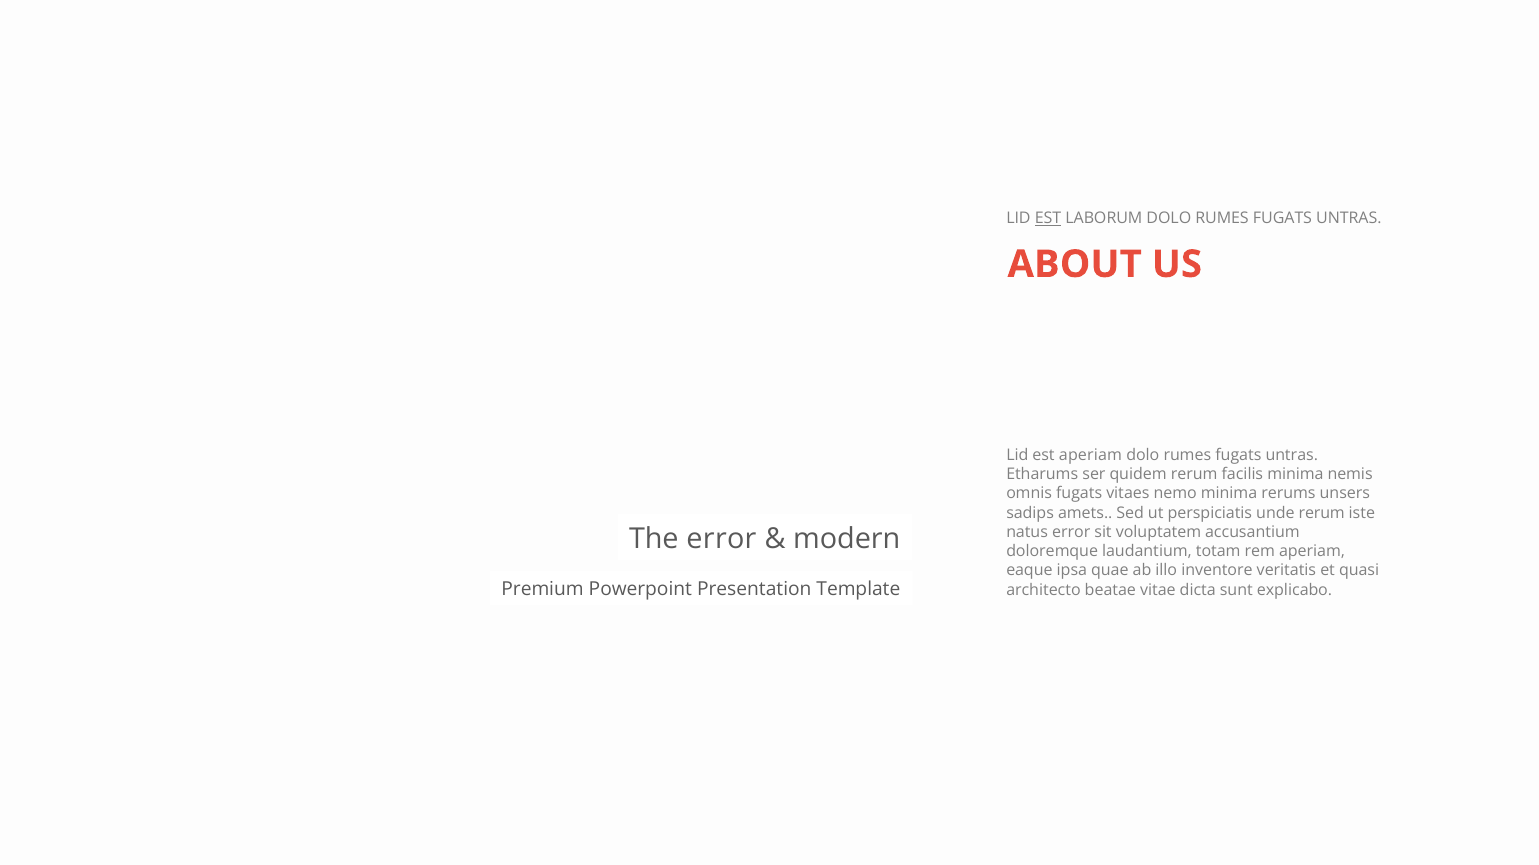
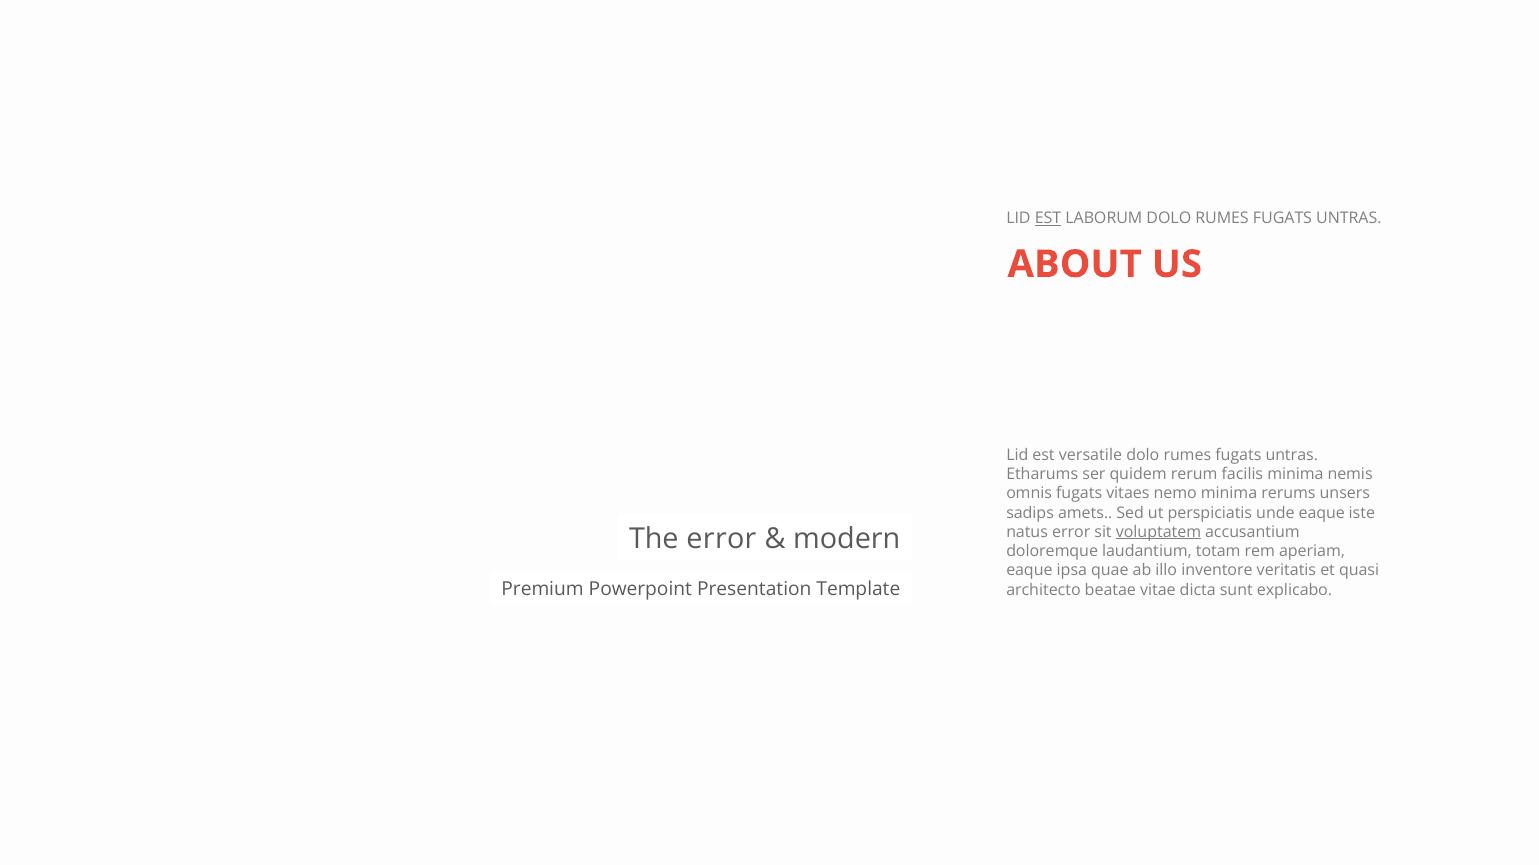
est aperiam: aperiam -> versatile (1090, 455)
unde rerum: rerum -> eaque (1322, 513)
voluptatem underline: none -> present (1159, 532)
